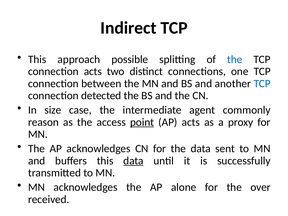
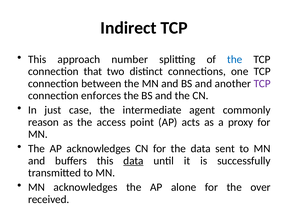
possible: possible -> number (130, 59)
connection acts: acts -> that (93, 71)
TCP colour: blue -> purple (262, 84)
detected: detected -> enforces (101, 96)
size: size -> just (53, 110)
point underline: present -> none (142, 122)
